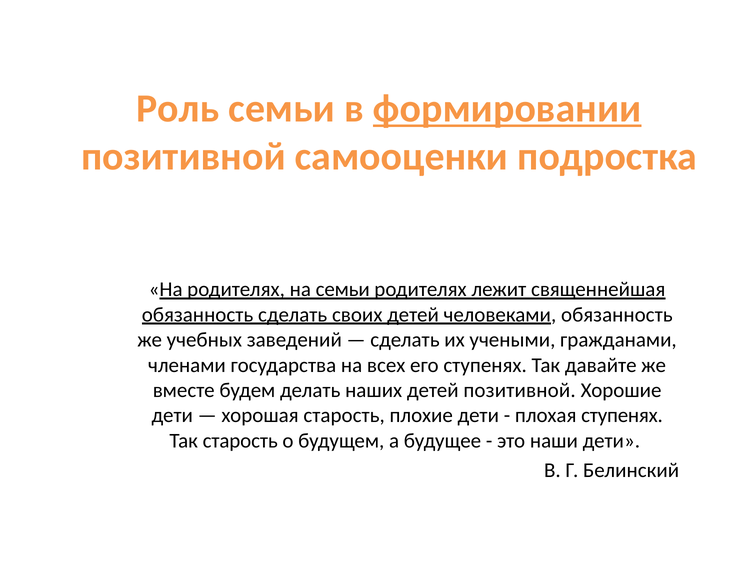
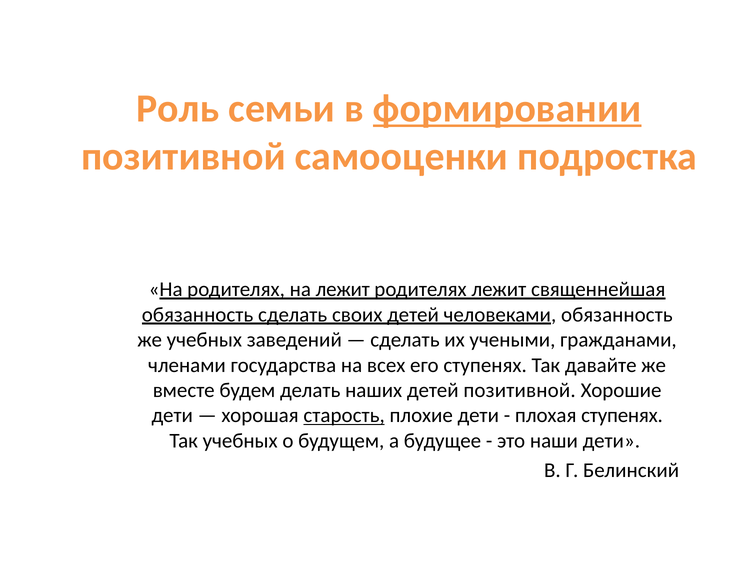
на семьи: семьи -> лежит (343, 289)
старость underline: none -> present (344, 415)
Так старость: старость -> учебных (240, 440)
